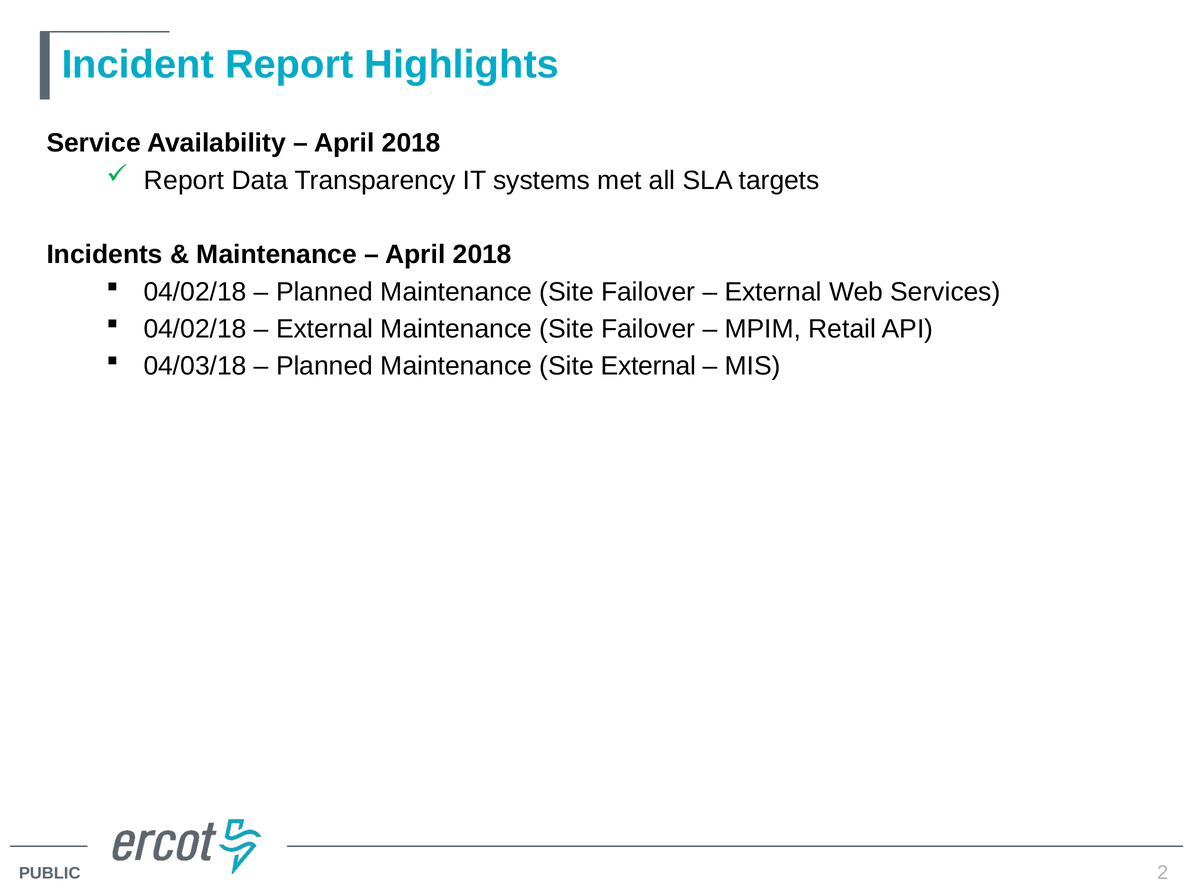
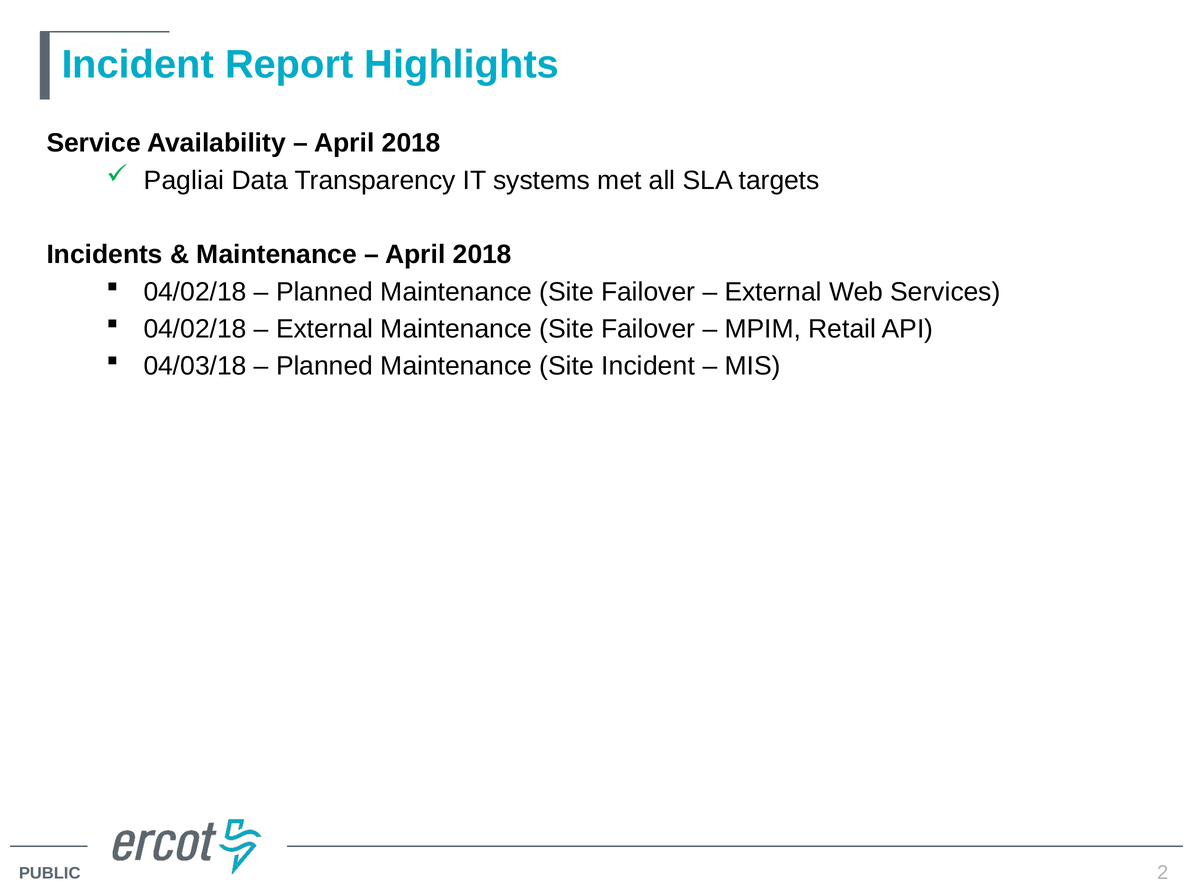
Report: Report -> Pagliai (184, 180)
Site External: External -> Incident (648, 366)
